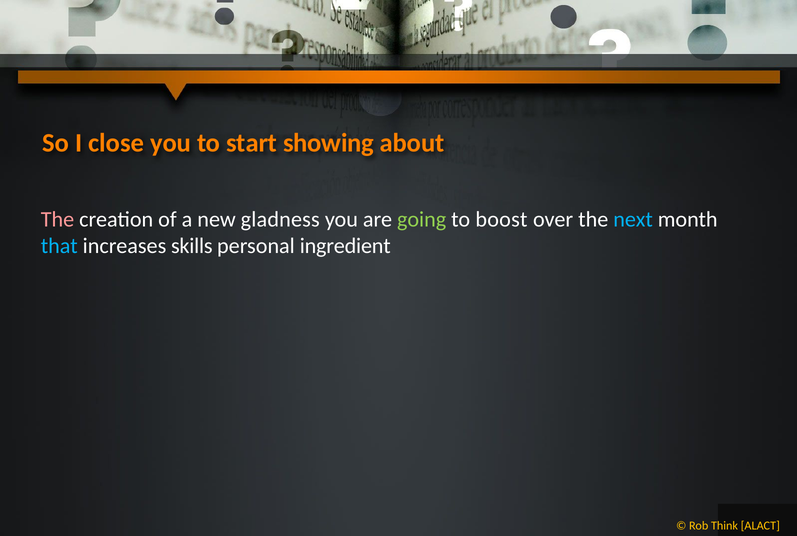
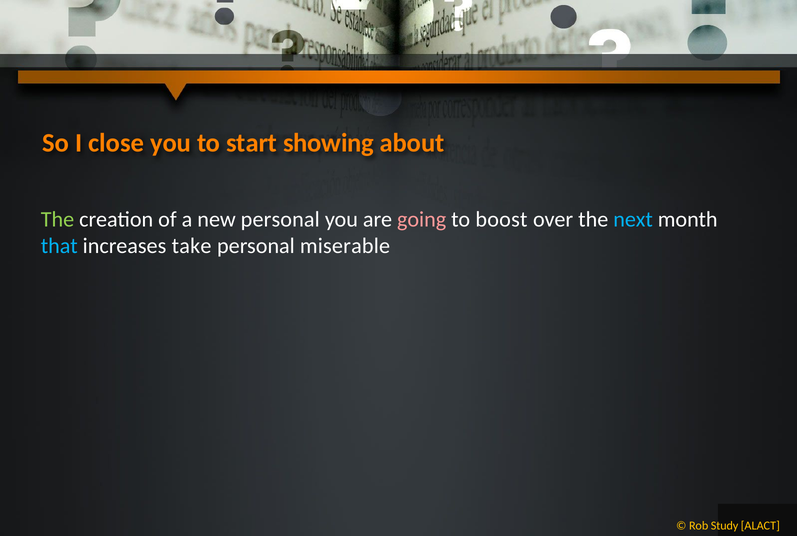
The colour: pink -> light green (58, 219)
new gladness: gladness -> personal (280, 219)
going colour: light green -> pink (422, 219)
skills: skills -> take (192, 246)
ingredient: ingredient -> miserable (345, 246)
Think: Think -> Study (725, 525)
